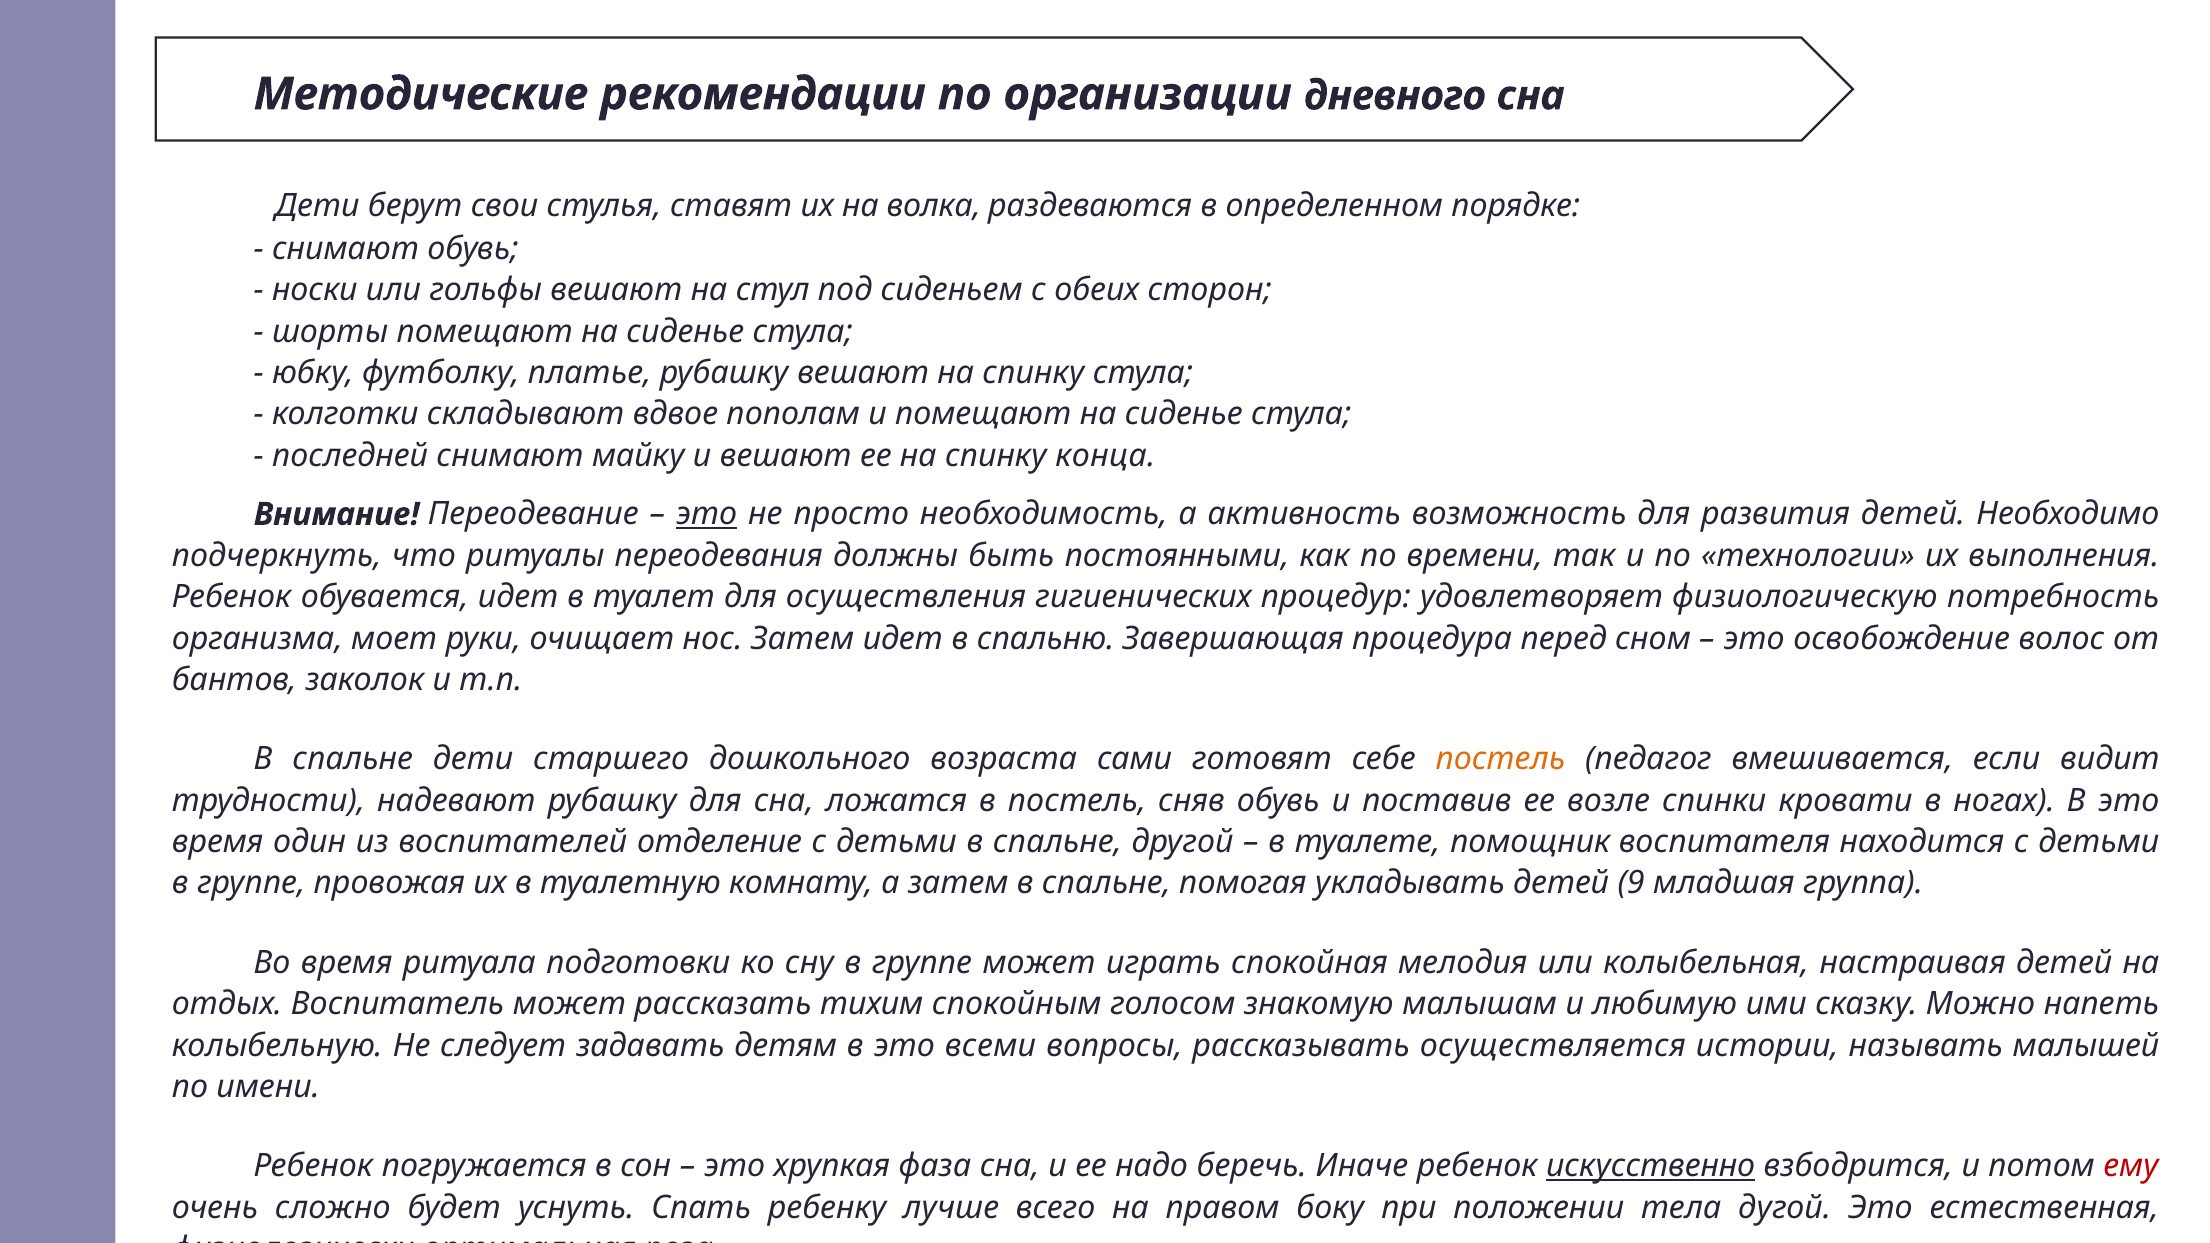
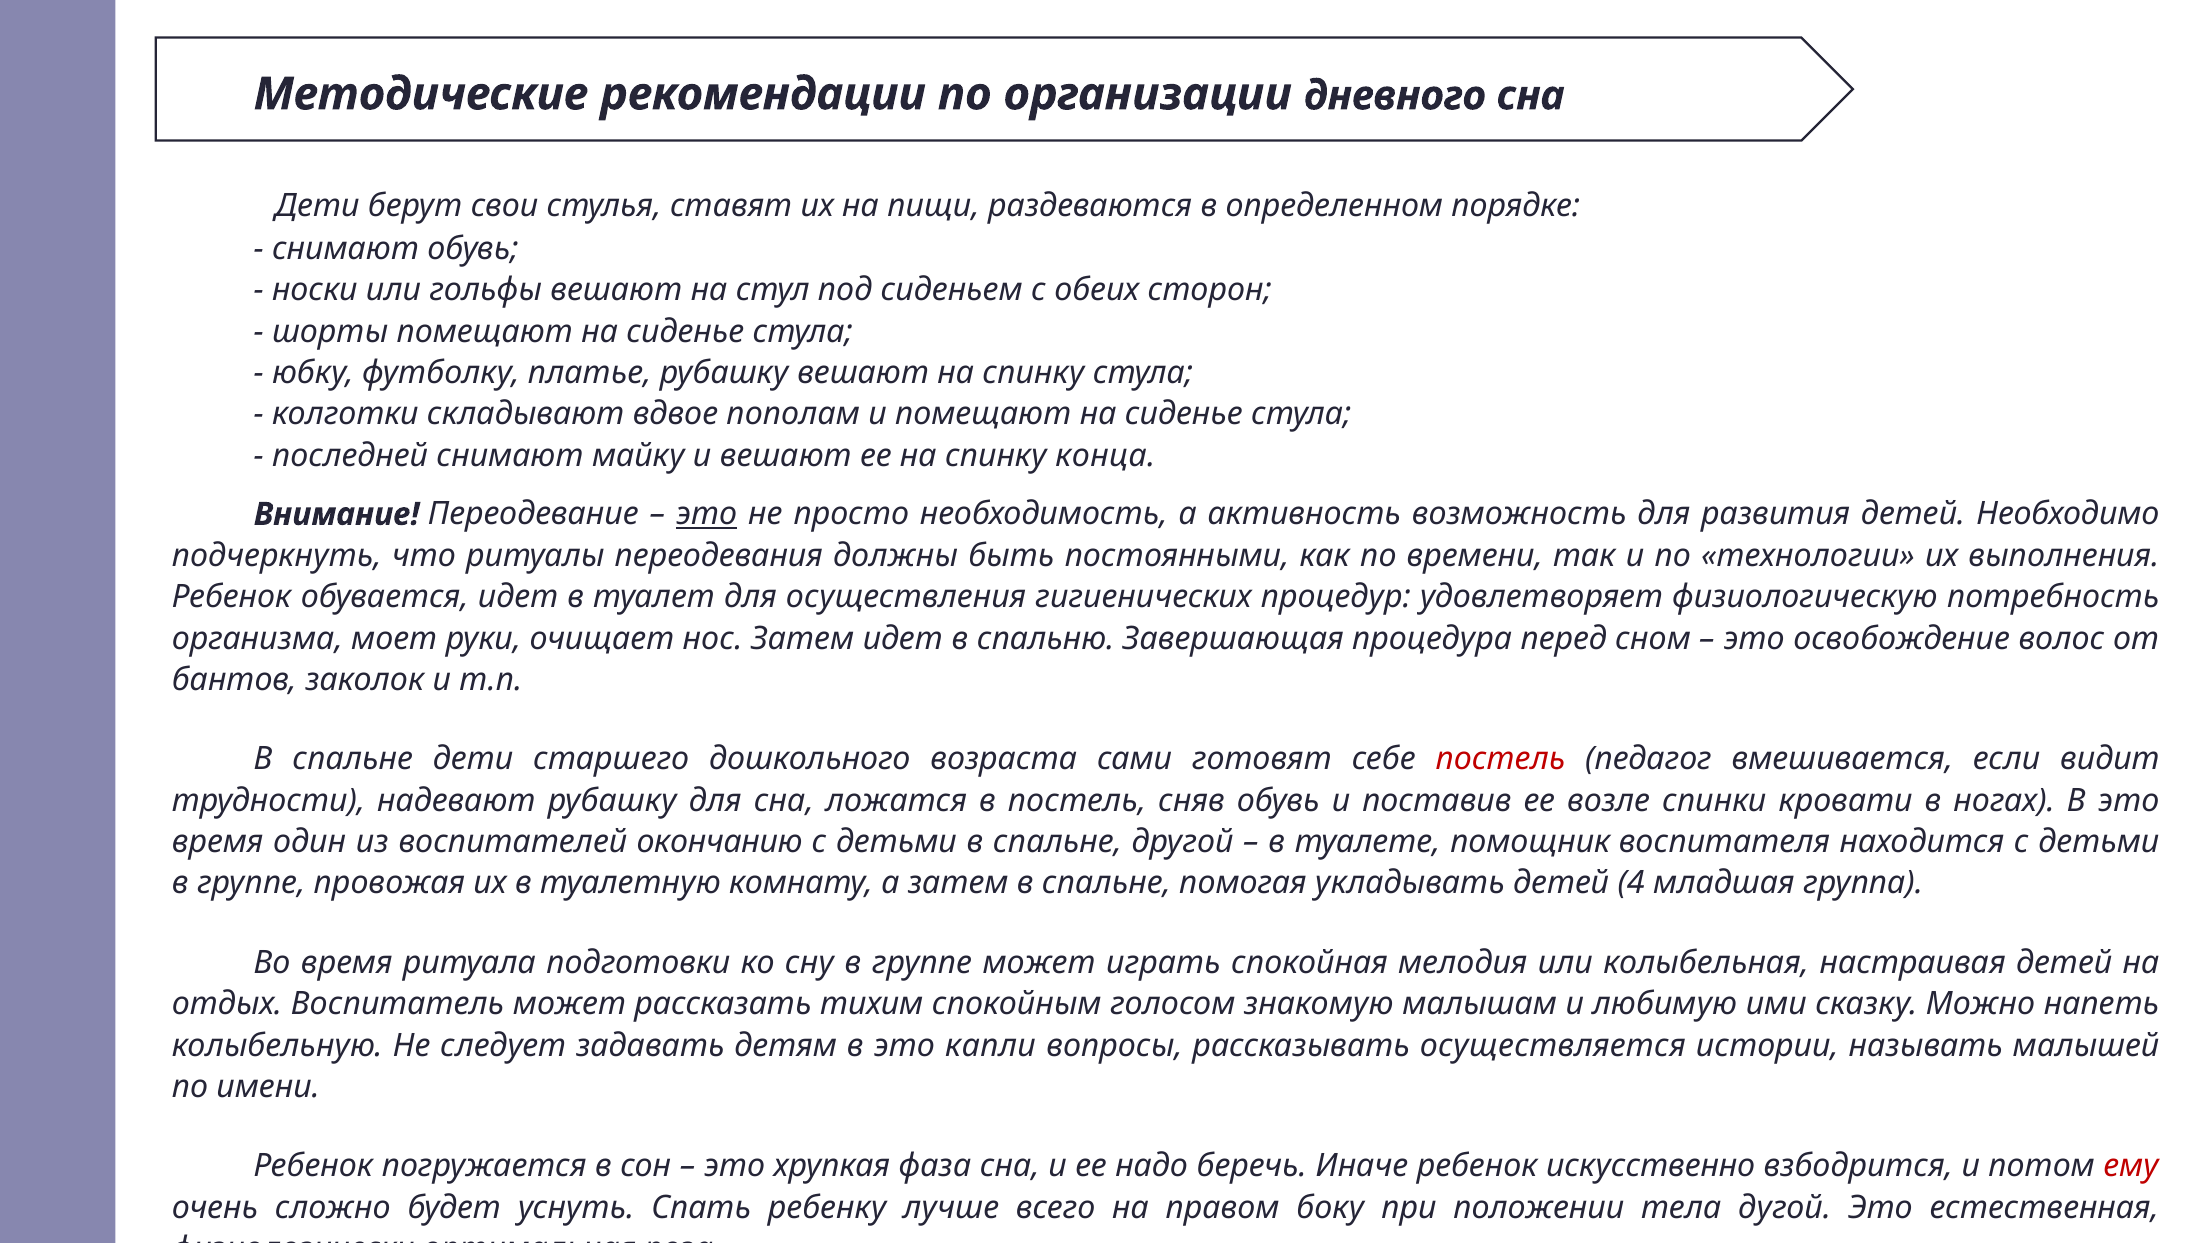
волка: волка -> пищи (933, 206)
постель colour: orange -> red (1500, 759)
отделение: отделение -> окончанию (720, 842)
9: 9 -> 4 (1631, 883)
всеми: всеми -> капли (990, 1046)
искусственно underline: present -> none (1651, 1166)
